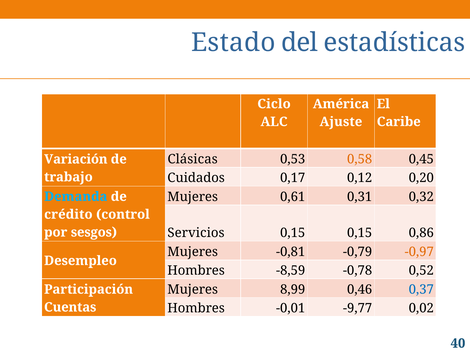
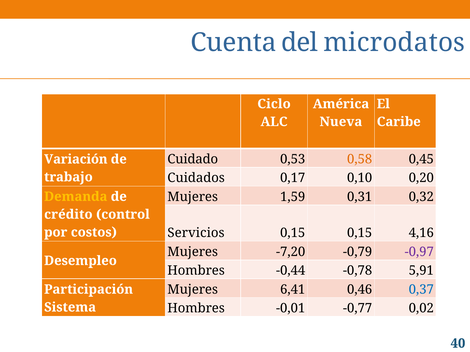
Estado: Estado -> Cuenta (234, 43)
estadísticas: estadísticas -> microdatos (394, 43)
Ajuste: Ajuste -> Nueva (341, 122)
Clásicas: Clásicas -> Cuidado (193, 159)
0,12: 0,12 -> 0,10 (360, 178)
Demanda colour: light blue -> yellow (76, 197)
0,61: 0,61 -> 1,59 (293, 197)
sesgos: sesgos -> costos (94, 233)
0,86: 0,86 -> 4,16 (421, 233)
-0,81: -0,81 -> -7,20 (291, 252)
-0,97 colour: orange -> purple (419, 252)
-8,59: -8,59 -> -0,44 (291, 271)
0,52: 0,52 -> 5,91 (421, 271)
8,99: 8,99 -> 6,41 (293, 290)
Cuentas: Cuentas -> Sistema (70, 308)
-9,77: -9,77 -> -0,77 (358, 309)
